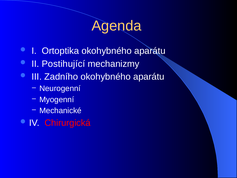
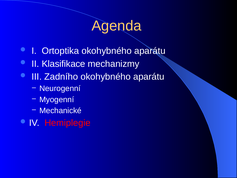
Postihující: Postihující -> Klasifikace (63, 64)
Chirurgická: Chirurgická -> Hemiplegie (68, 123)
